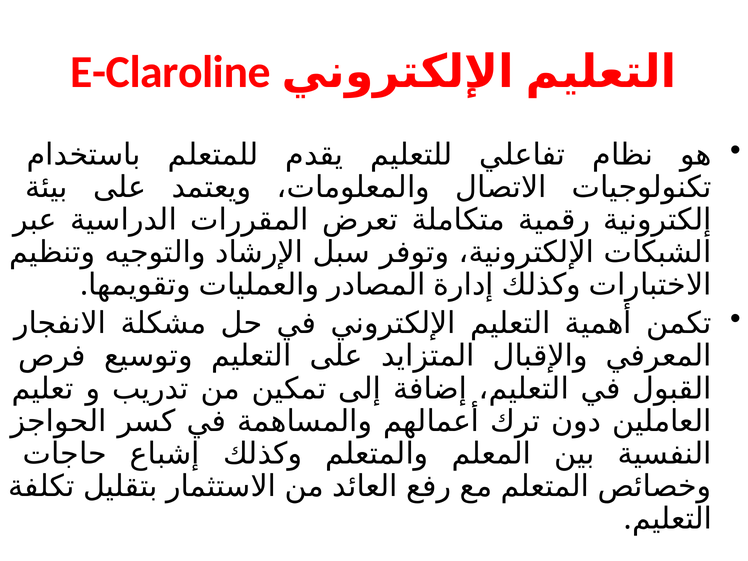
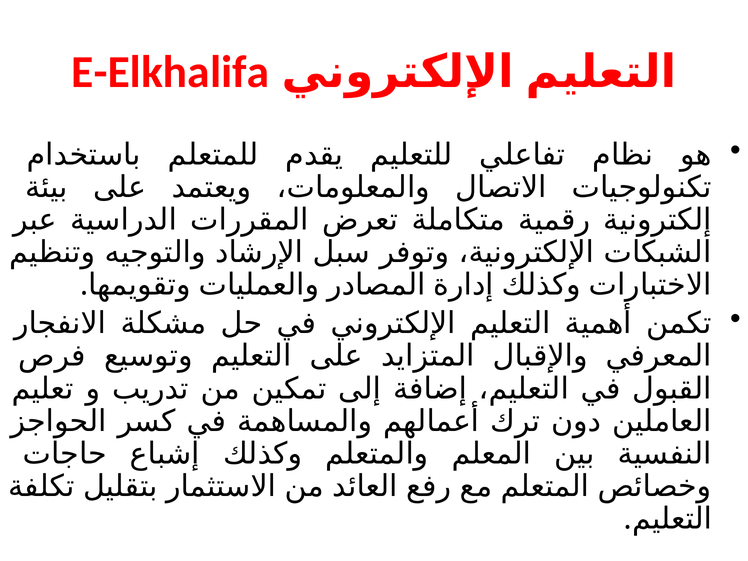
E-Claroline: E-Claroline -> E-Elkhalifa (170, 72)
